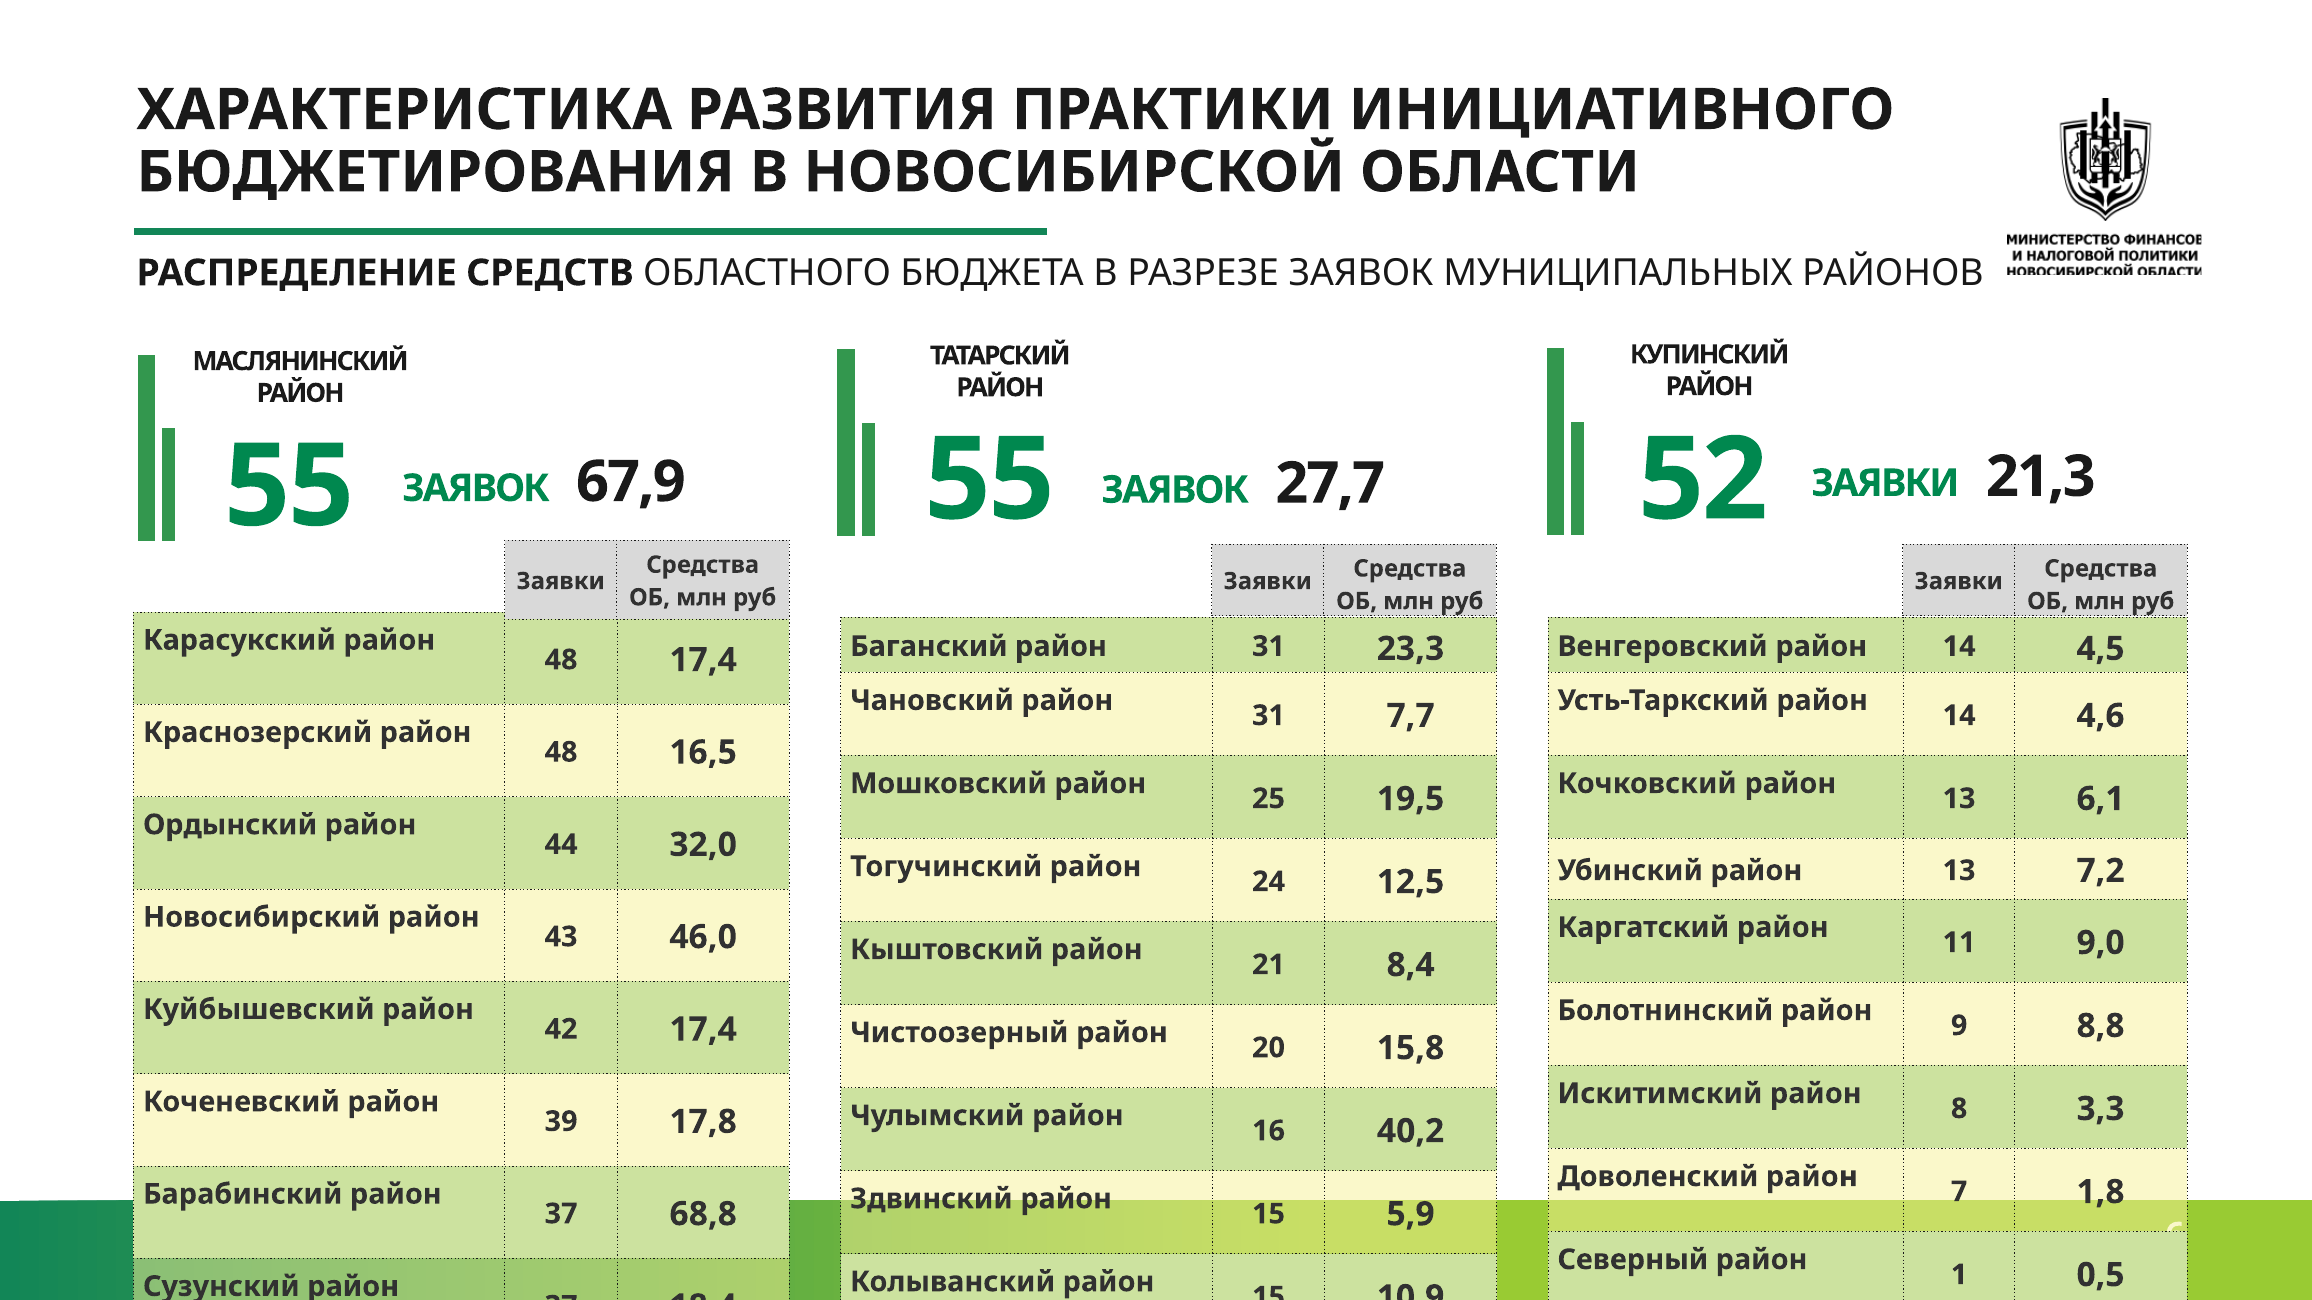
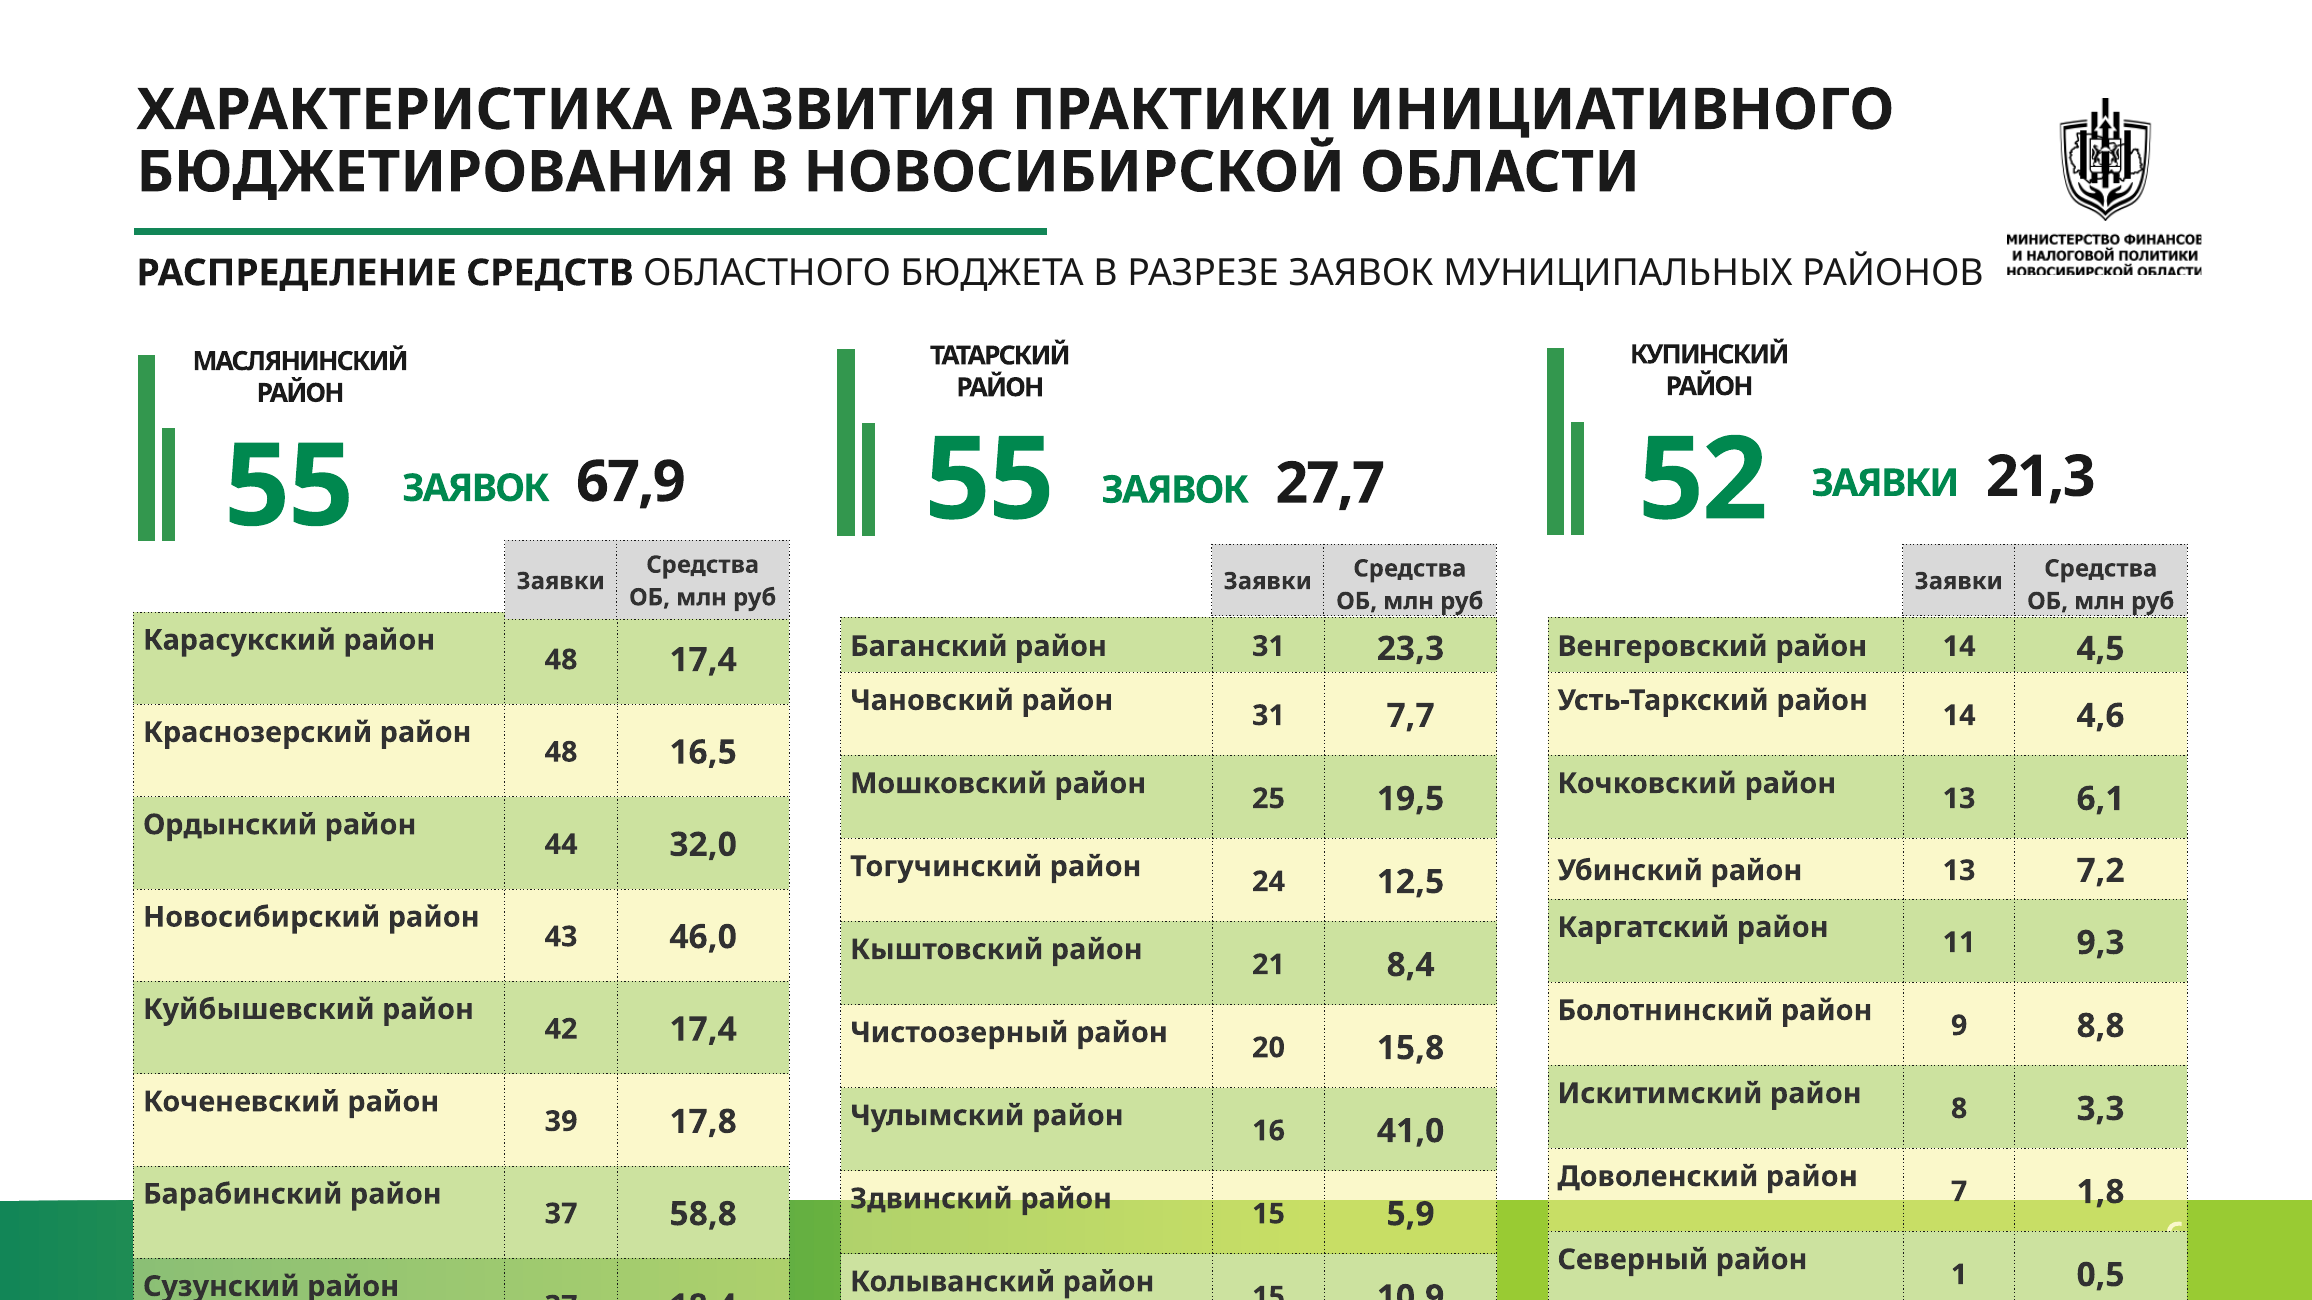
9,0: 9,0 -> 9,3 (2101, 943)
40,2: 40,2 -> 41,0 (1411, 1132)
68,8: 68,8 -> 58,8 (703, 1215)
